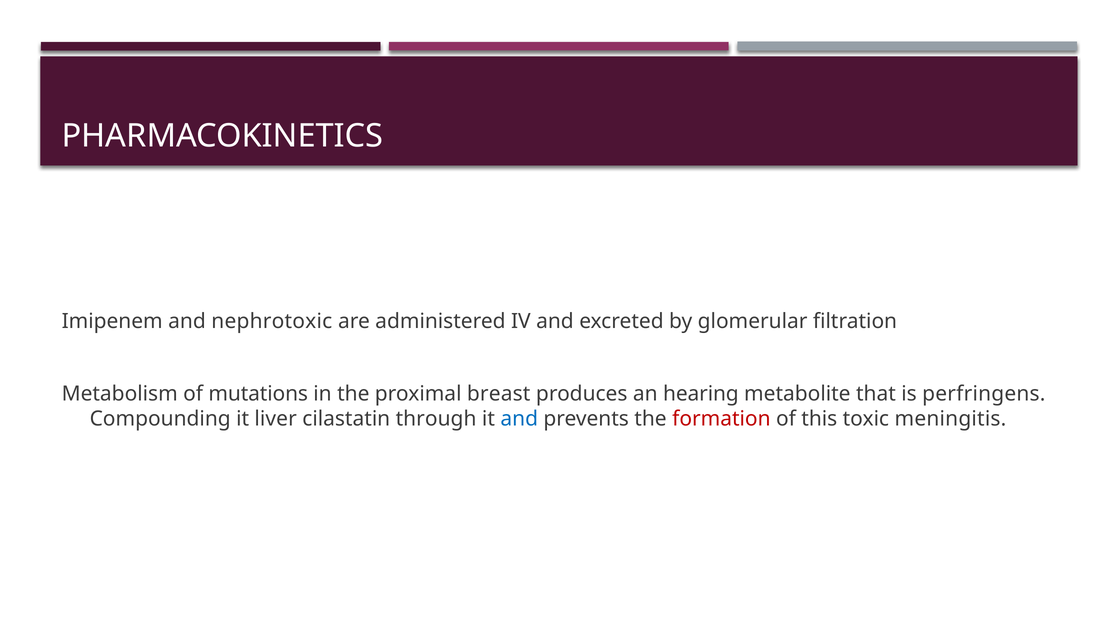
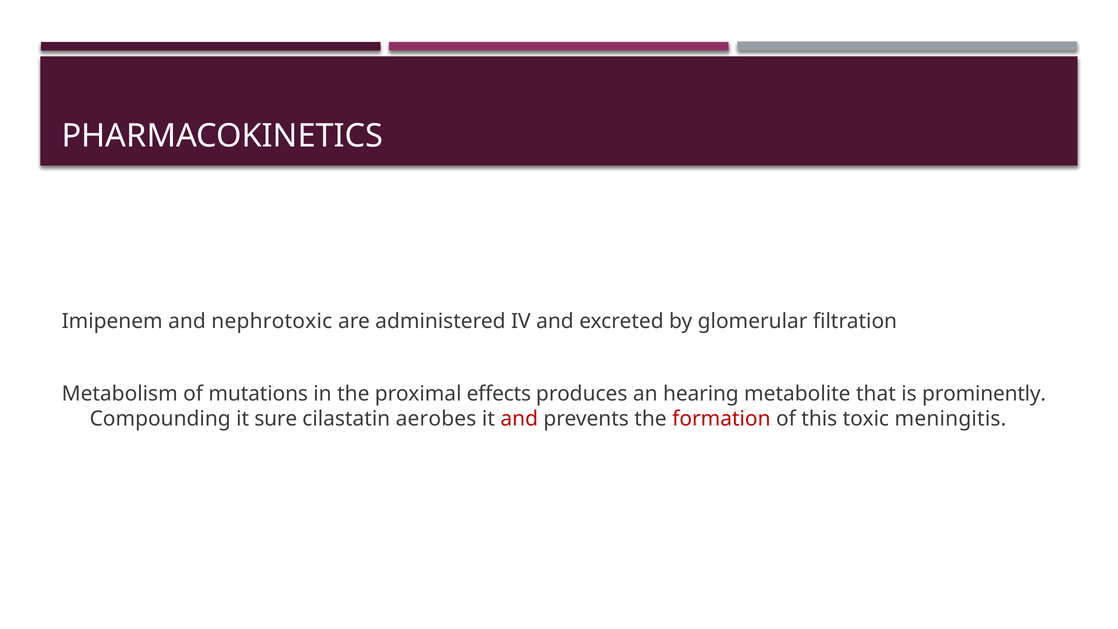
breast: breast -> effects (499, 394)
perfringens: perfringens -> prominently (984, 394)
liver: liver -> sure (276, 419)
through: through -> aerobes (436, 419)
and colour: blue -> red (519, 419)
